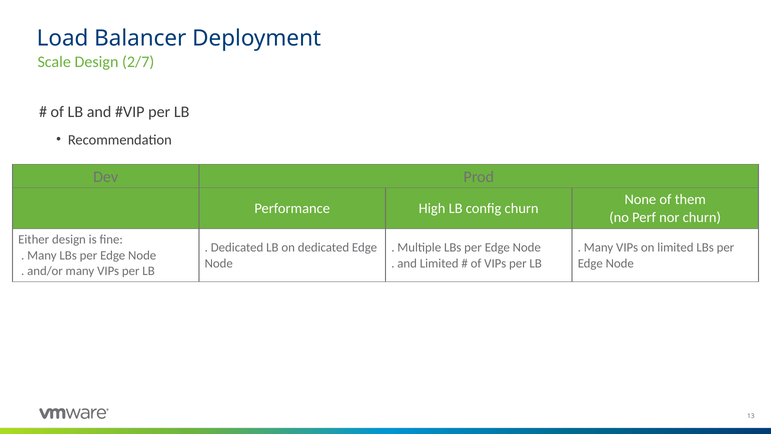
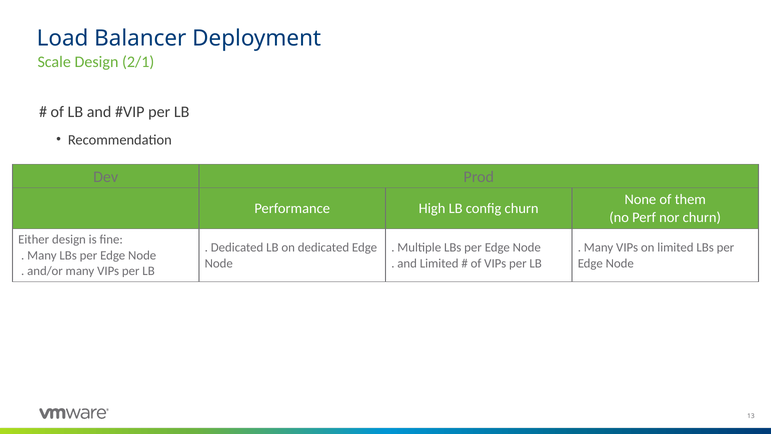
2/7: 2/7 -> 2/1 (138, 62)
